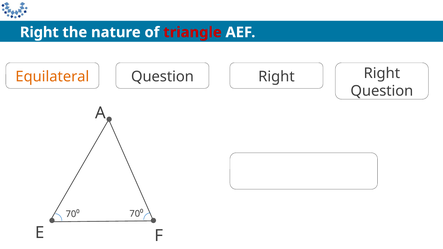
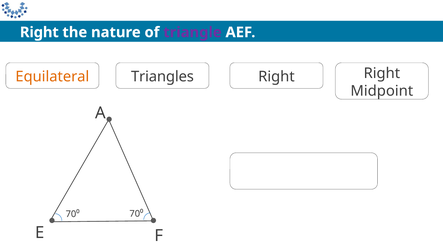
triangle colour: red -> purple (192, 32)
Question: Question -> Triangles (162, 77)
Question: Question -> Midpoint (382, 91)
